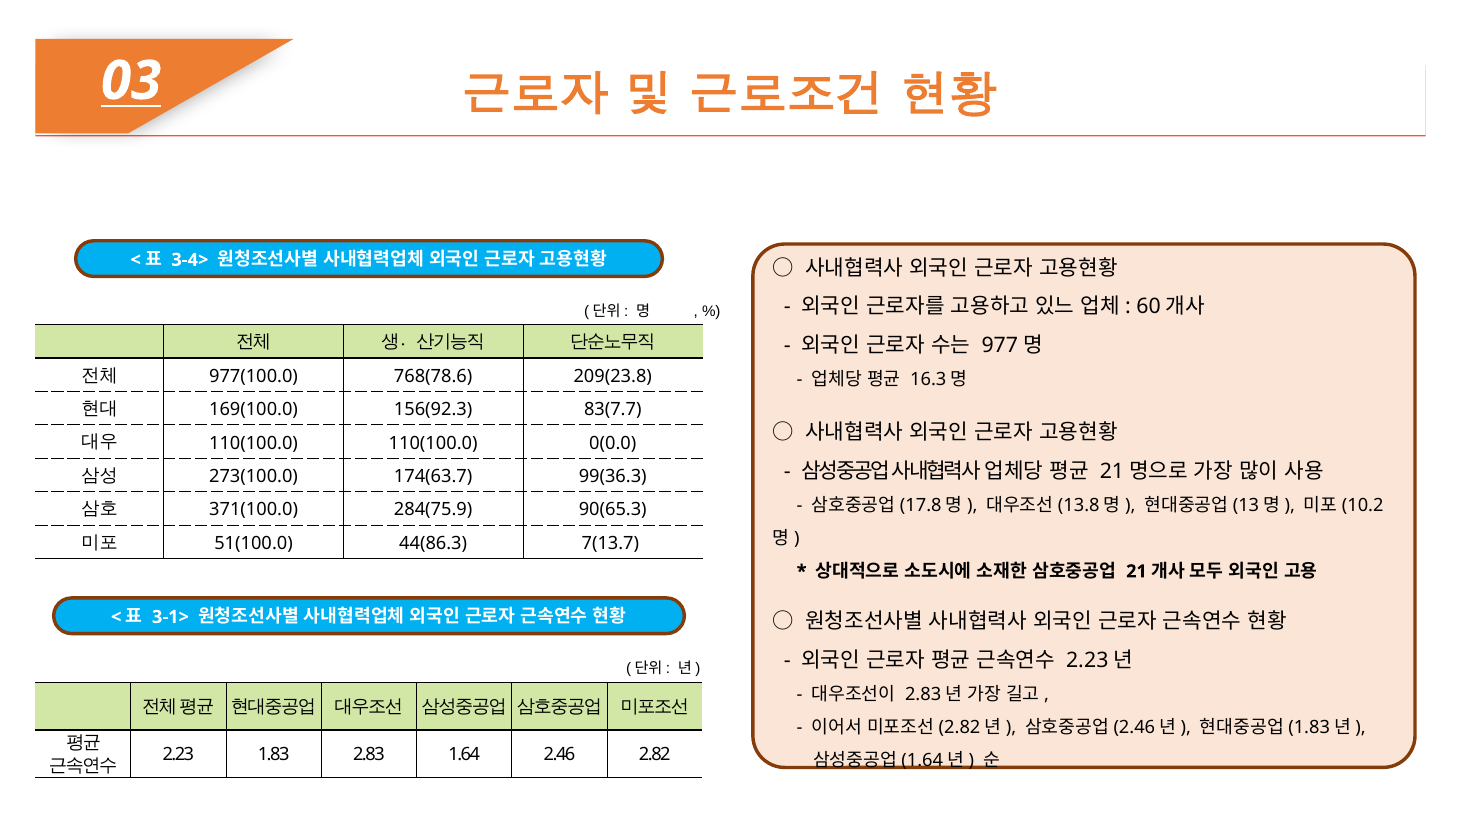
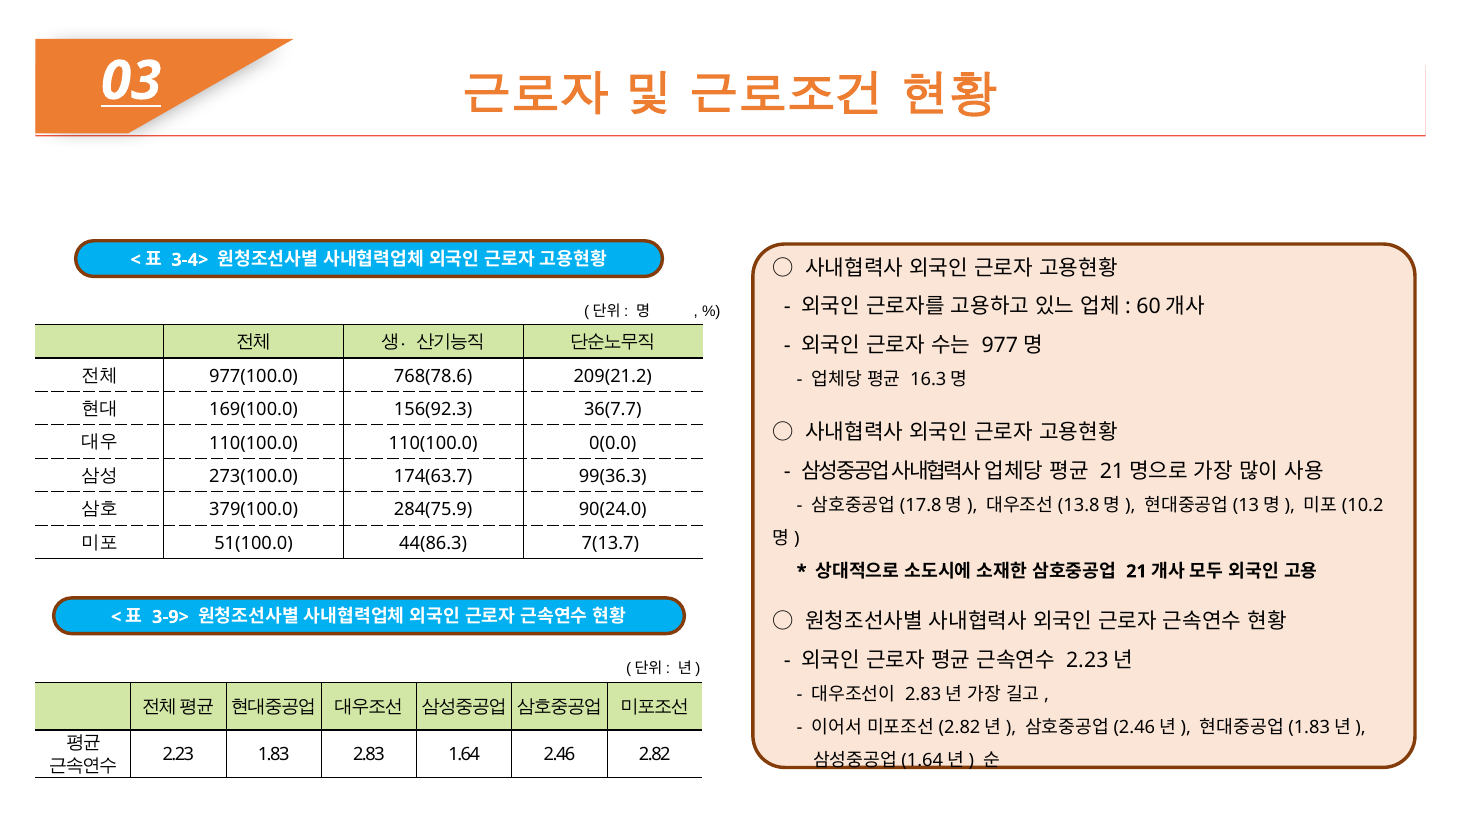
209(23.8: 209(23.8 -> 209(21.2 (613, 376)
83(7.7: 83(7.7 -> 36(7.7 (613, 410)
371(100.0: 371(100.0 -> 379(100.0 (254, 510)
90(65.3: 90(65.3 -> 90(24.0 (613, 510)
3-1>: 3-1> -> 3-9> (171, 617)
